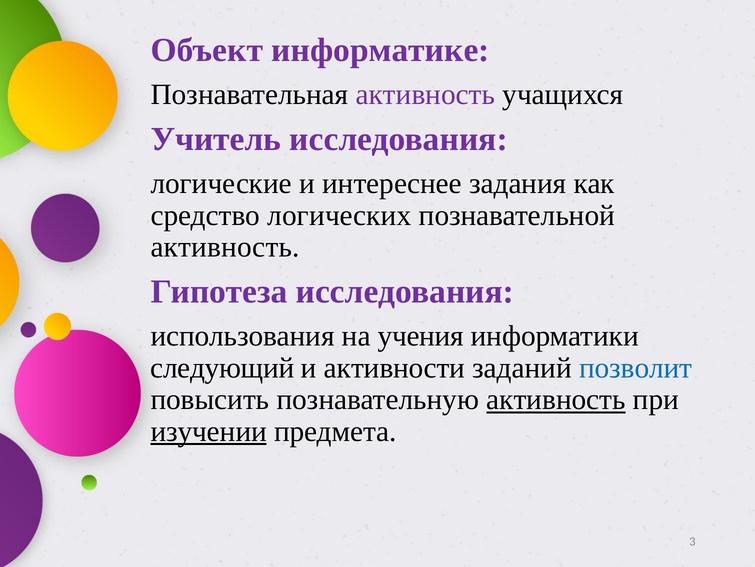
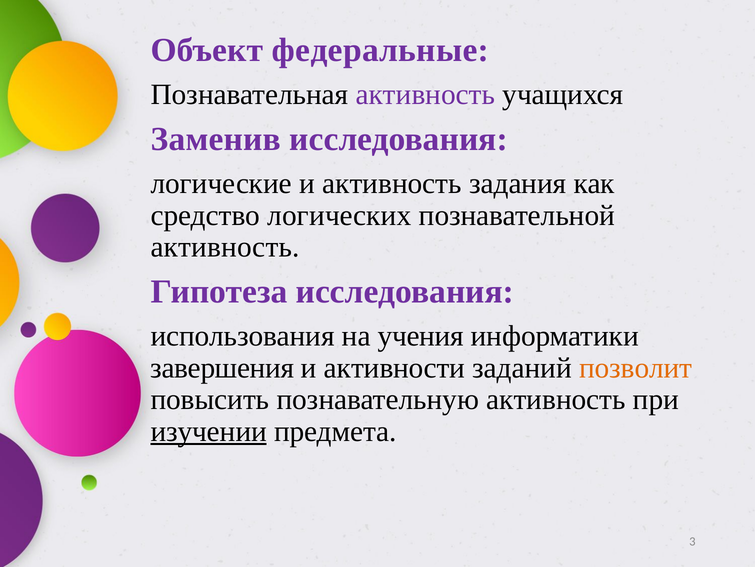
информатике: информатике -> федеральные (380, 50)
Учитель: Учитель -> Заменив (216, 139)
и интереснее: интереснее -> активность (392, 183)
следующий: следующий -> завершения (222, 367)
позволит colour: blue -> orange (636, 367)
активность underline: present -> none (556, 399)
